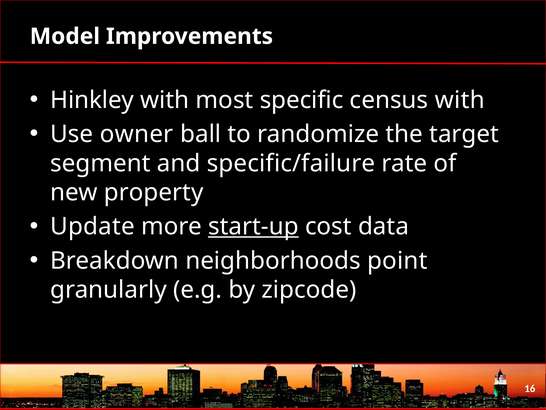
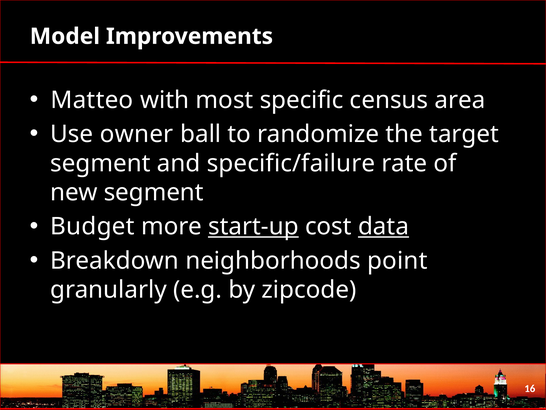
Hinkley: Hinkley -> Matteo (92, 100)
census with: with -> area (460, 100)
new property: property -> segment (154, 192)
Update: Update -> Budget (92, 226)
data underline: none -> present (384, 226)
